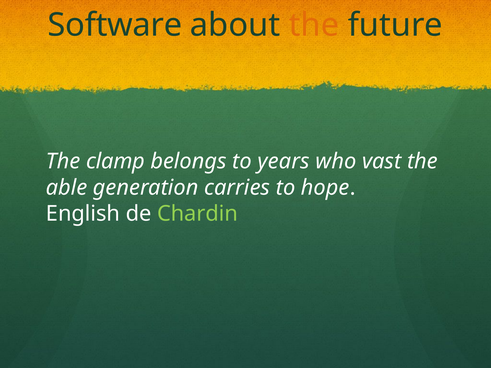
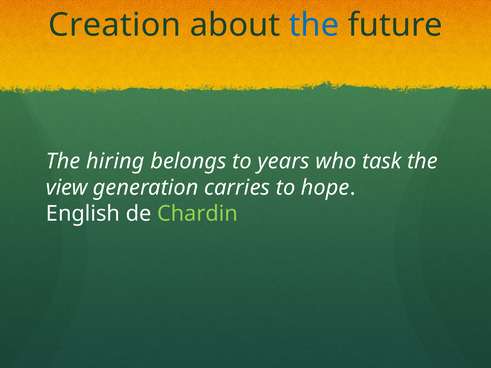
Software: Software -> Creation (115, 25)
the colour: orange -> blue (314, 25)
clamp: clamp -> hiring (115, 162)
vast: vast -> task (382, 162)
able: able -> view (67, 188)
